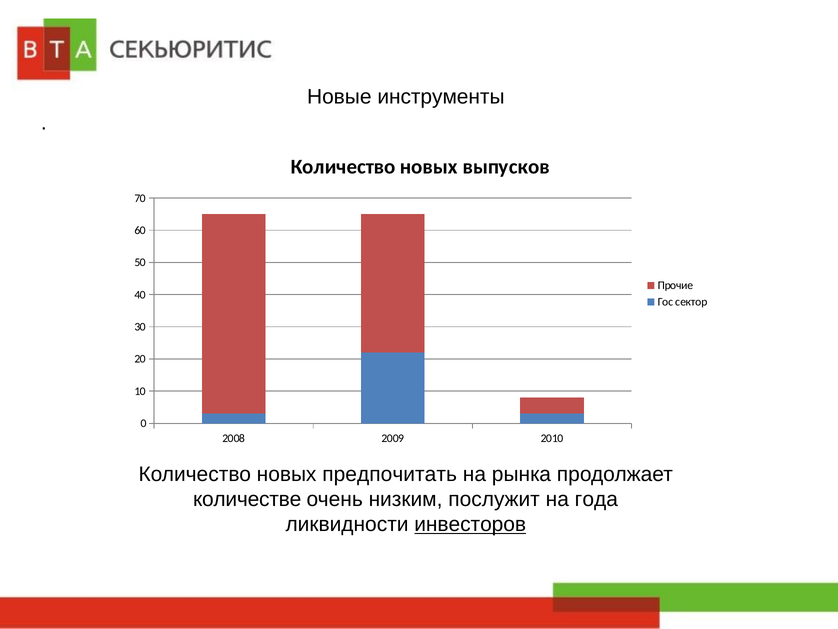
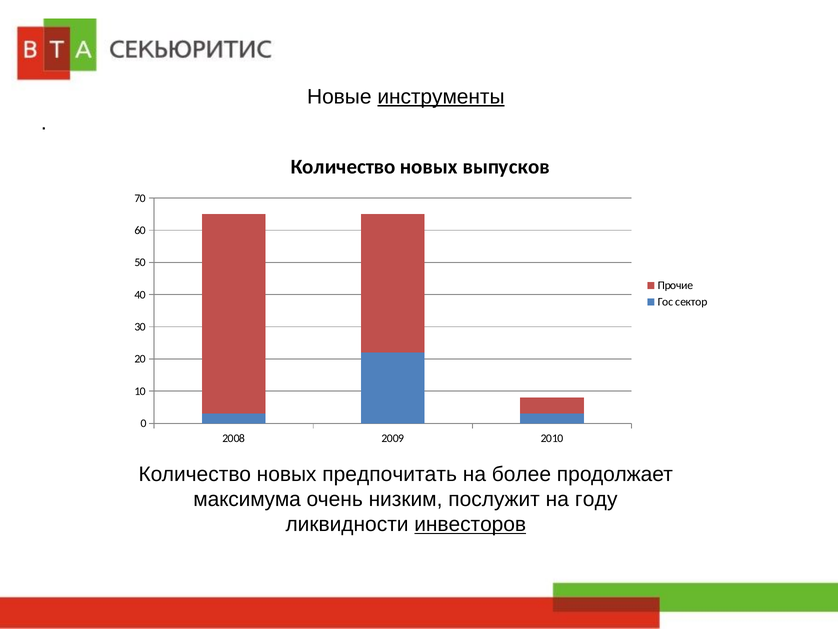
инструменты underline: none -> present (441, 97)
рынка: рынка -> более (521, 474)
количестве: количестве -> максимума (247, 499)
года: года -> году (596, 499)
